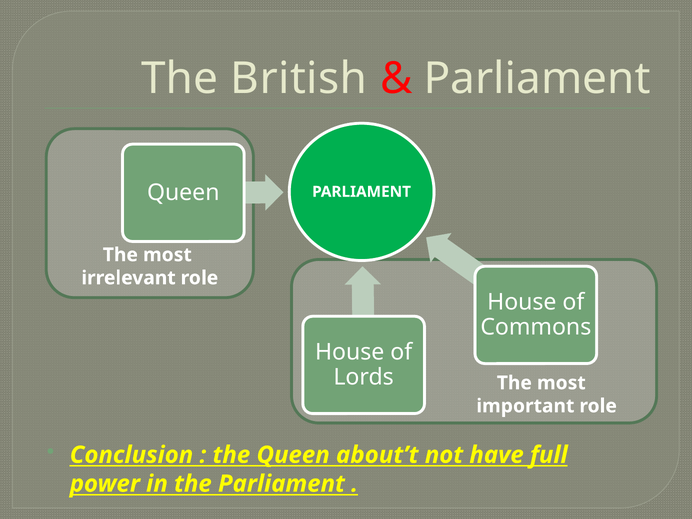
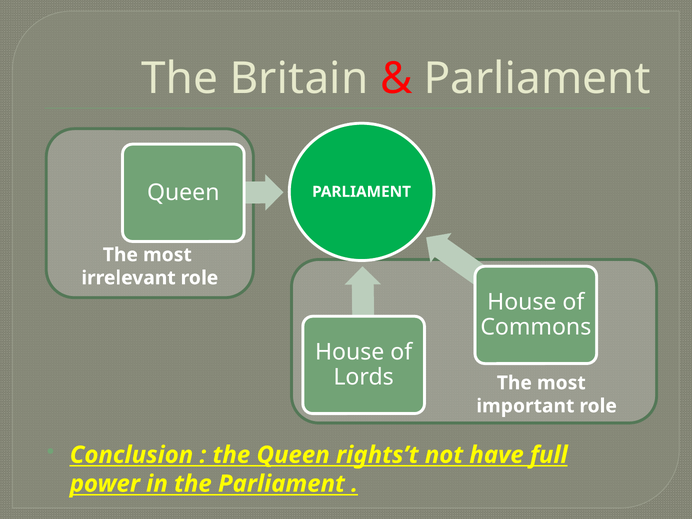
British: British -> Britain (299, 79)
about’t: about’t -> rights’t (377, 455)
